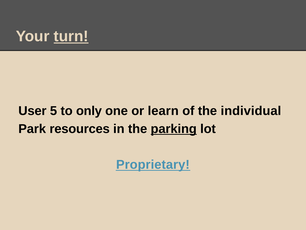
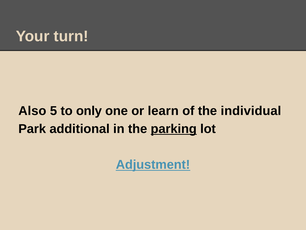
turn underline: present -> none (71, 36)
User: User -> Also (32, 111)
resources: resources -> additional (80, 129)
Proprietary: Proprietary -> Adjustment (153, 164)
